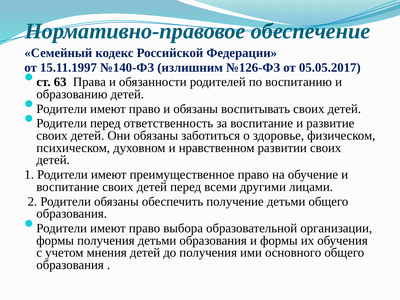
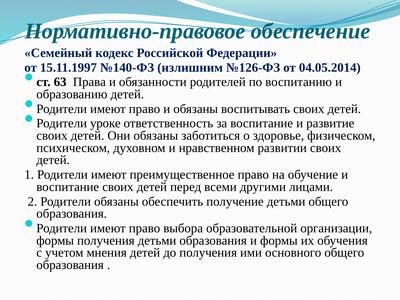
05.05.2017: 05.05.2017 -> 04.05.2014 (330, 67)
Родители перед: перед -> уроке (105, 123)
